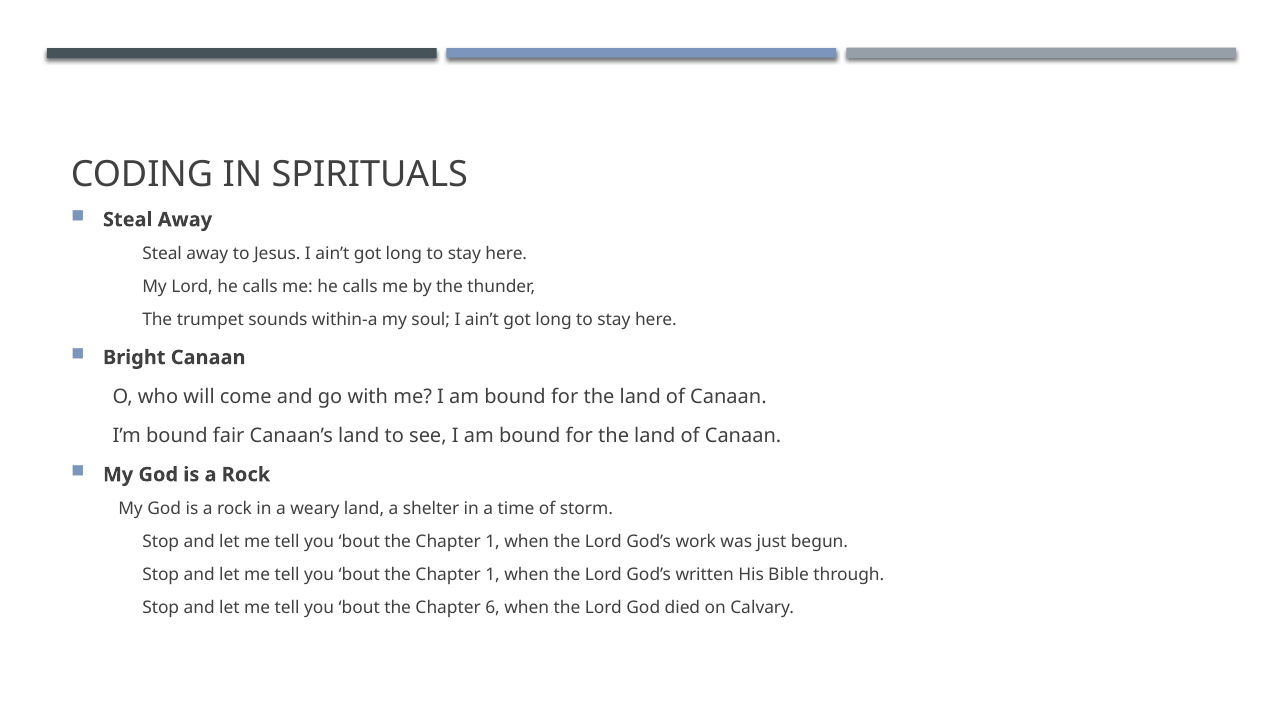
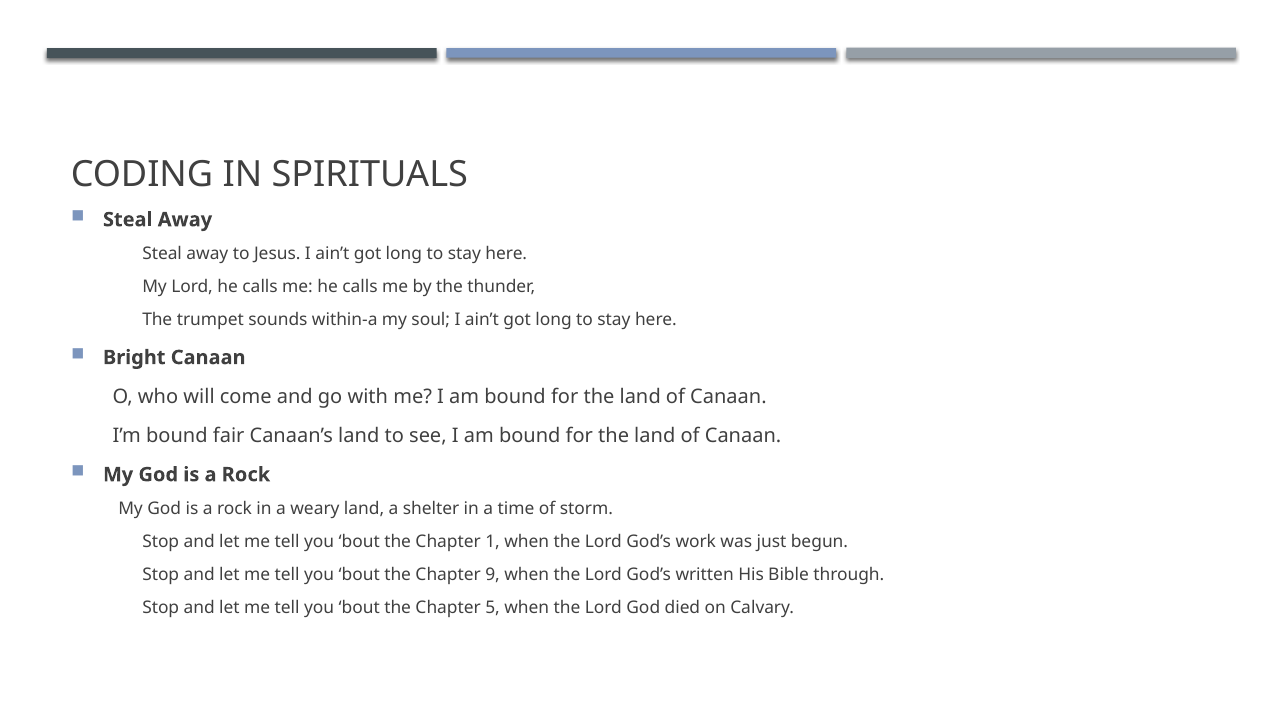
1: 1 -> 9 (493, 575)
6: 6 -> 5 (493, 608)
